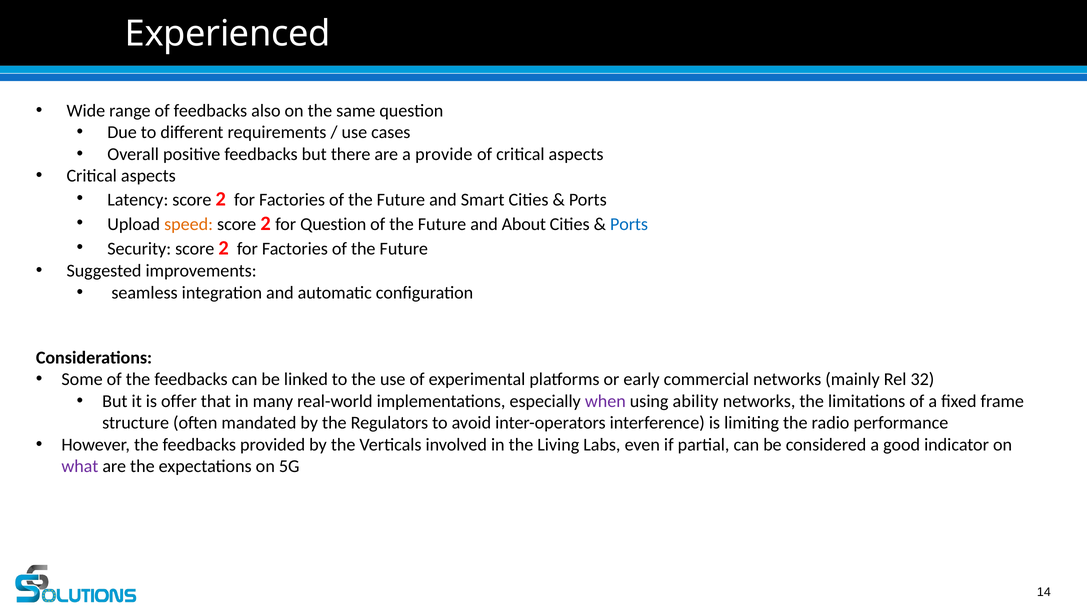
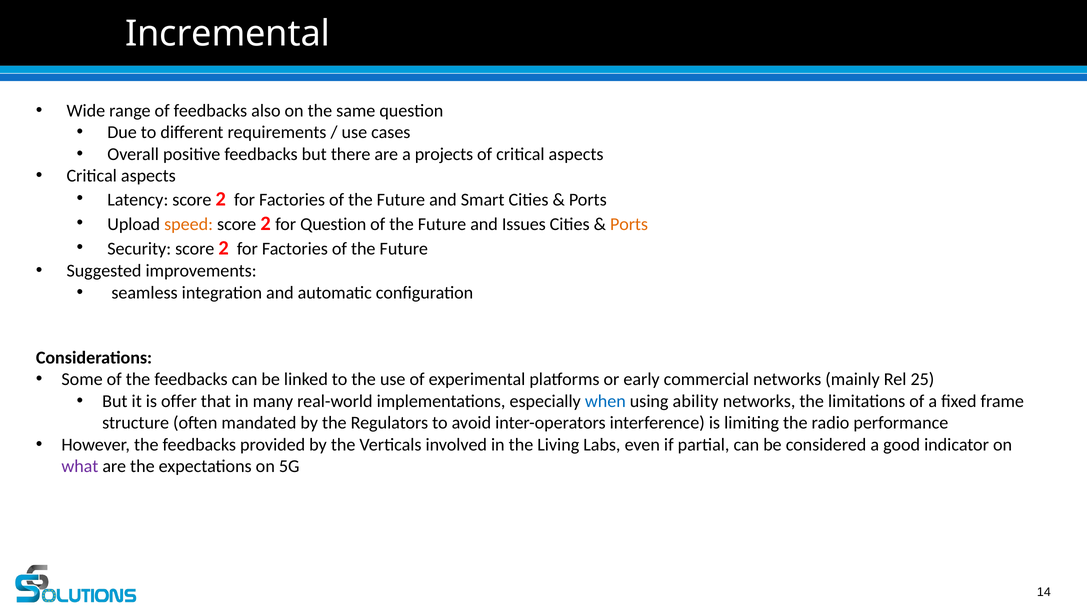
Experienced: Experienced -> Incremental (228, 34)
provide: provide -> projects (444, 154)
About: About -> Issues (524, 224)
Ports colour: blue -> orange (629, 224)
32: 32 -> 25 (922, 380)
when colour: purple -> blue (605, 401)
